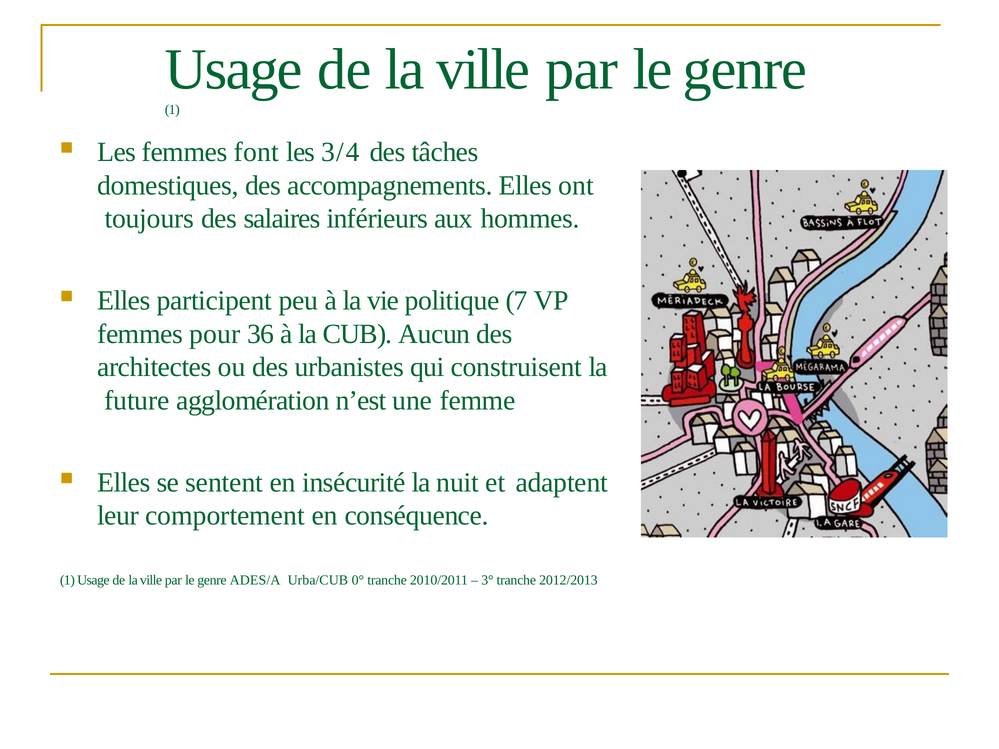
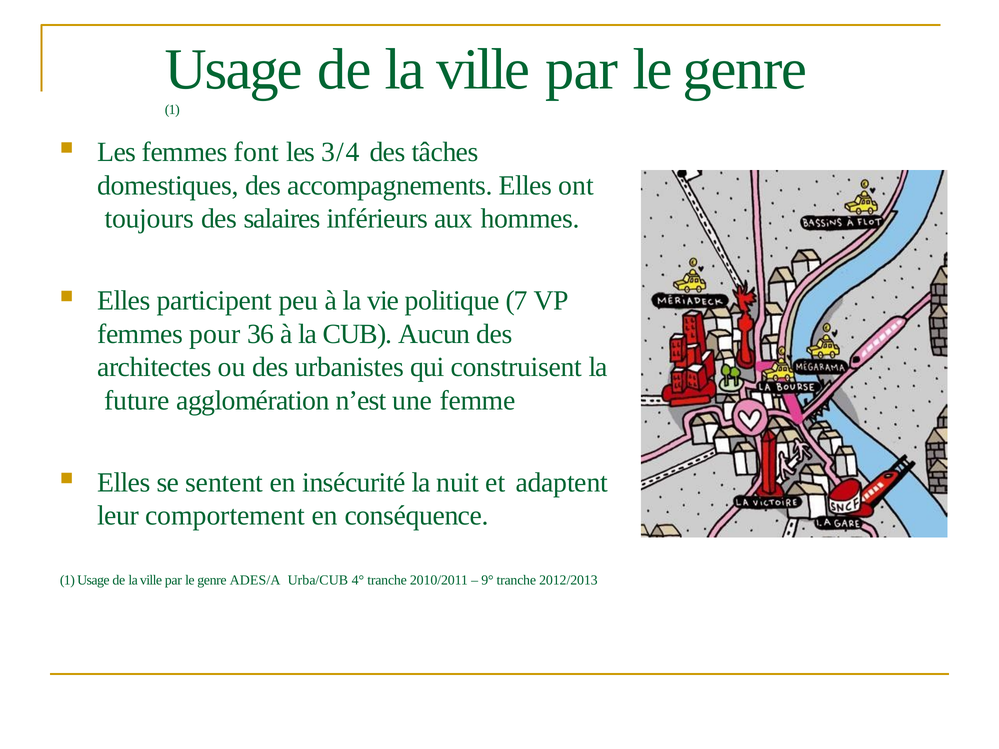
0°: 0° -> 4° (358, 580)
3°: 3° -> 9° (487, 580)
